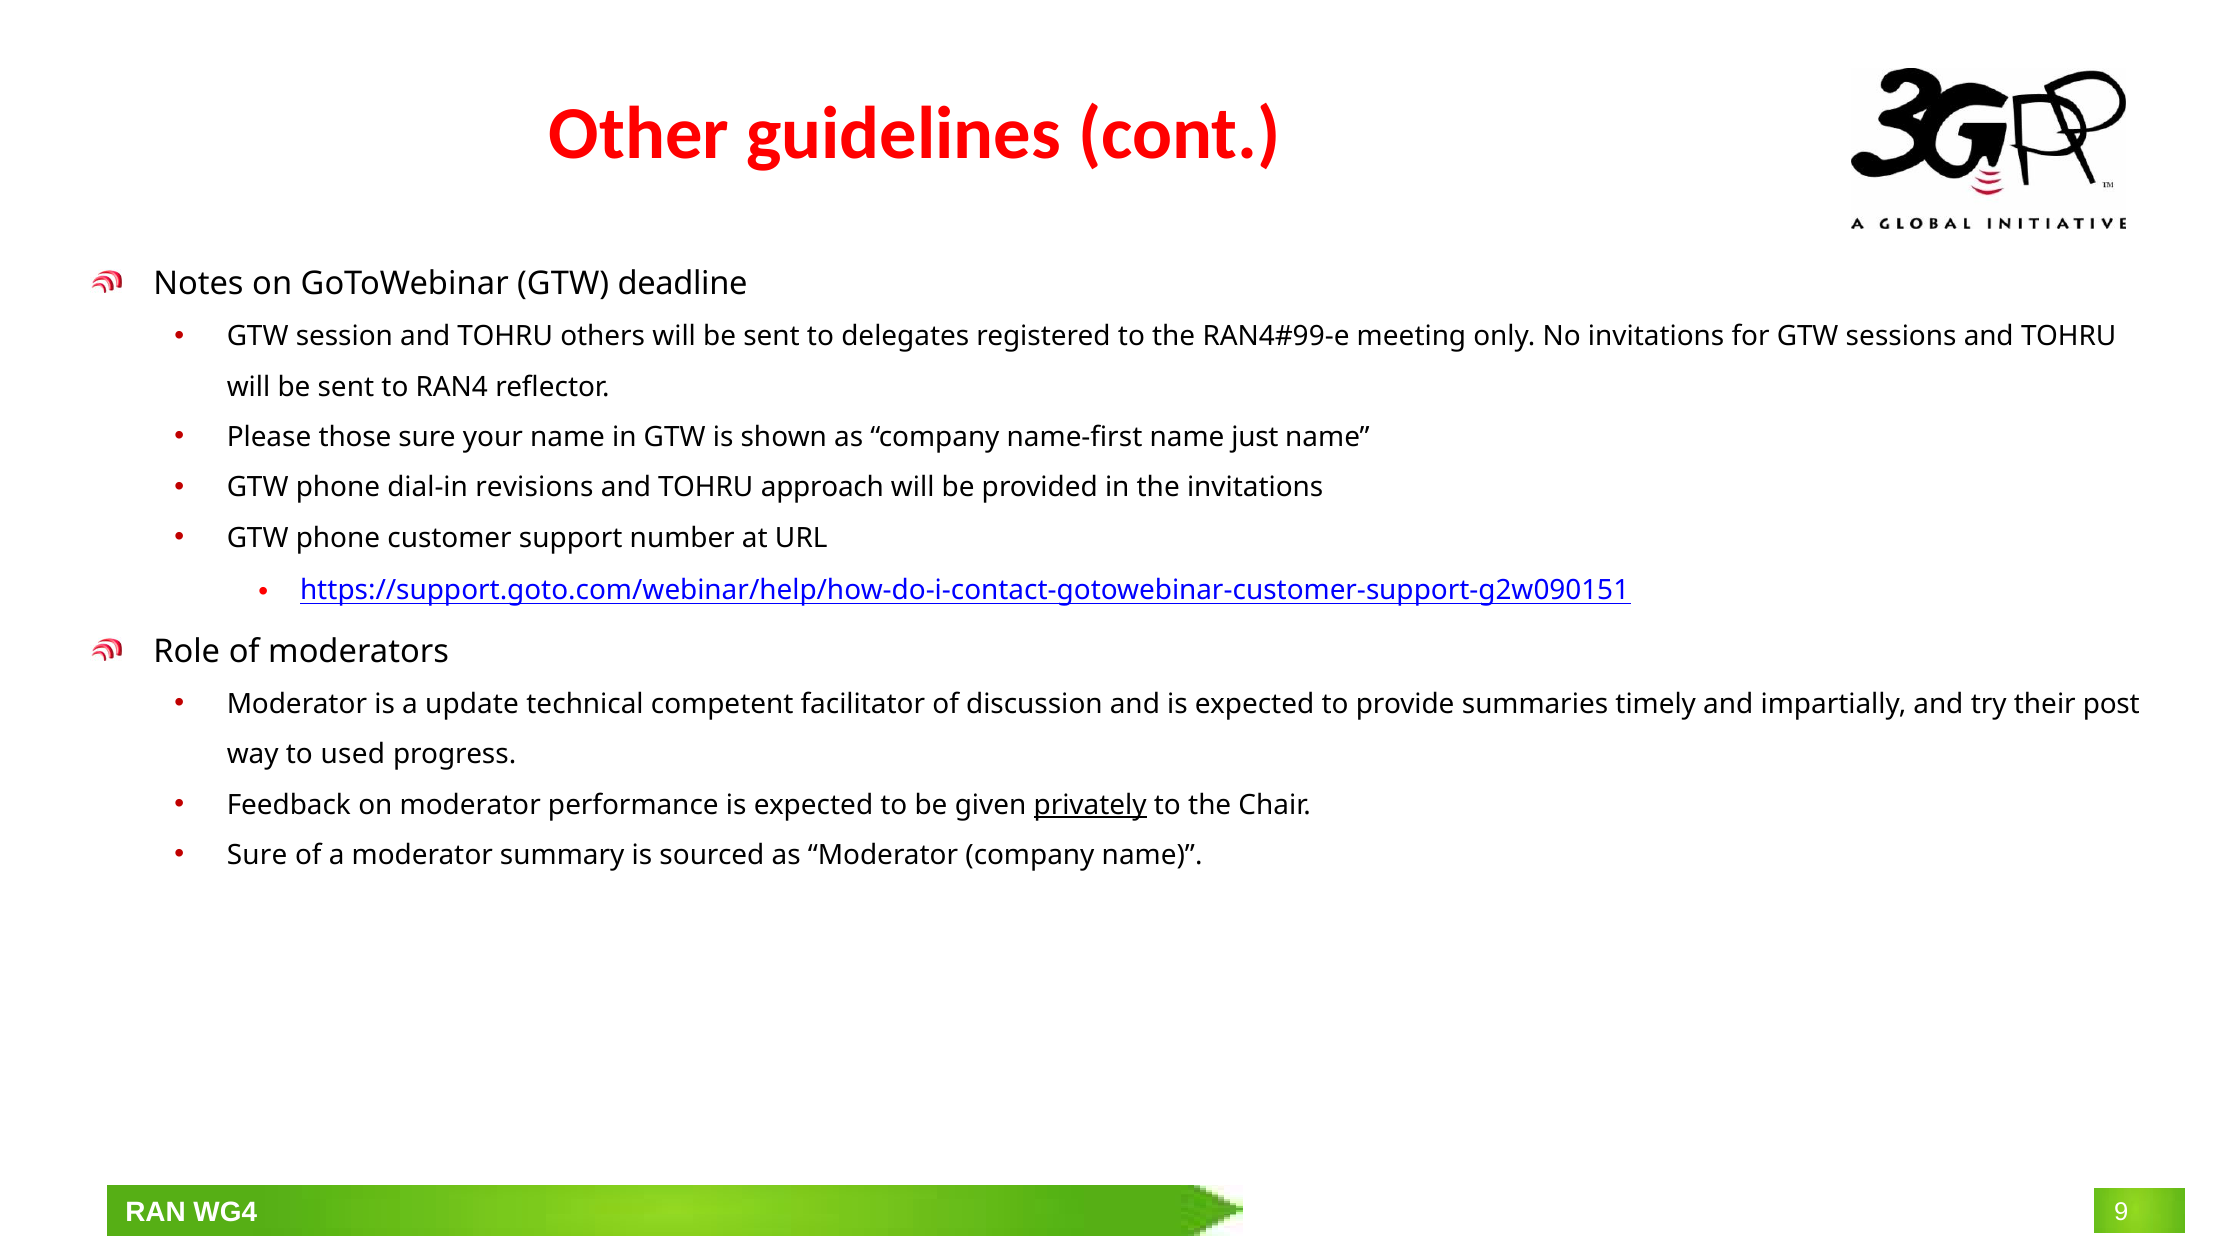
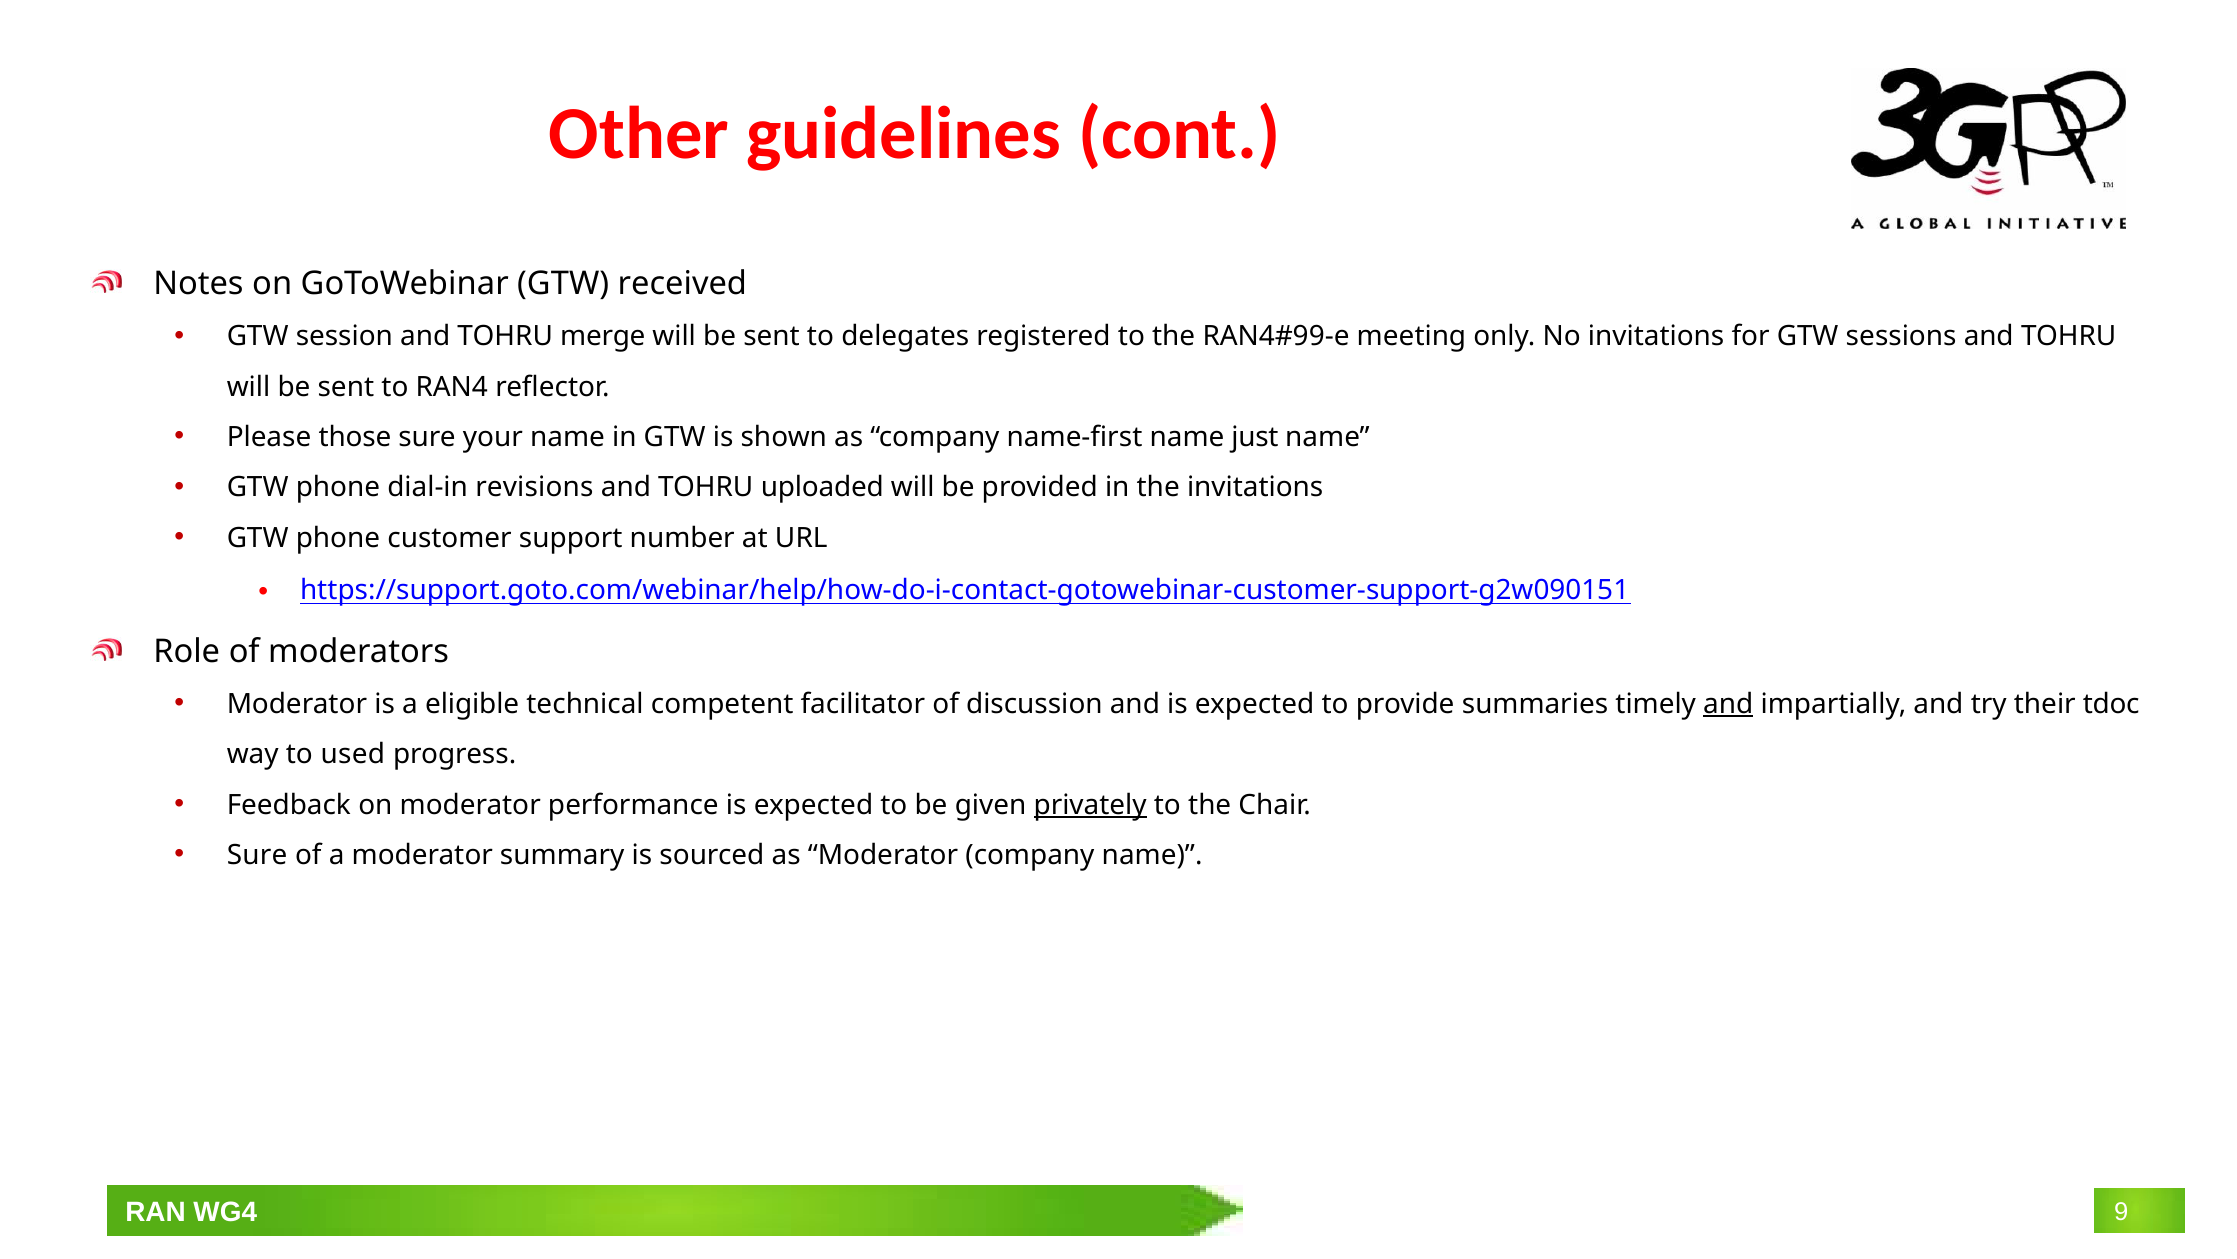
deadline: deadline -> received (682, 283)
others: others -> merge (603, 336)
approach: approach -> uploaded (822, 487)
update: update -> eligible (472, 704)
and underline: none -> present (1728, 704)
post: post -> tdoc (2111, 704)
